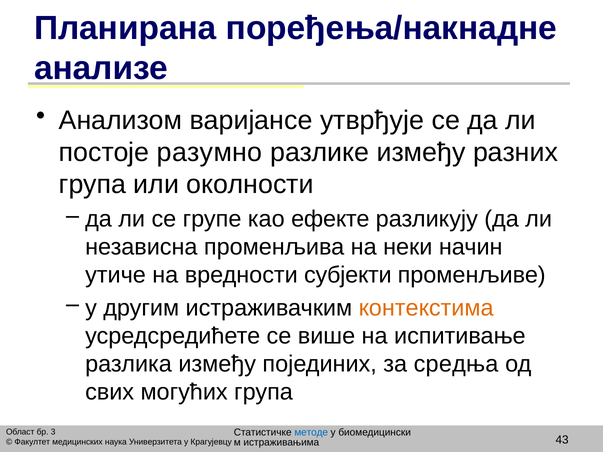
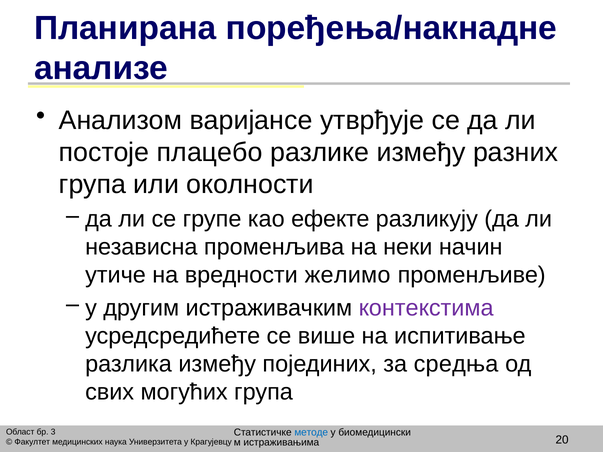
разумно: разумно -> плацебо (210, 152)
субјекти: субјекти -> желимо (348, 275)
контекстима colour: orange -> purple (426, 308)
43: 43 -> 20 (562, 440)
